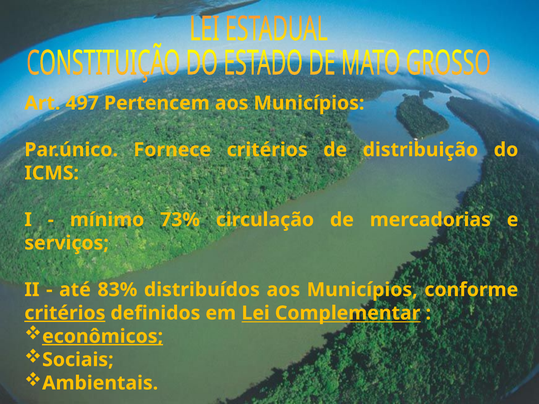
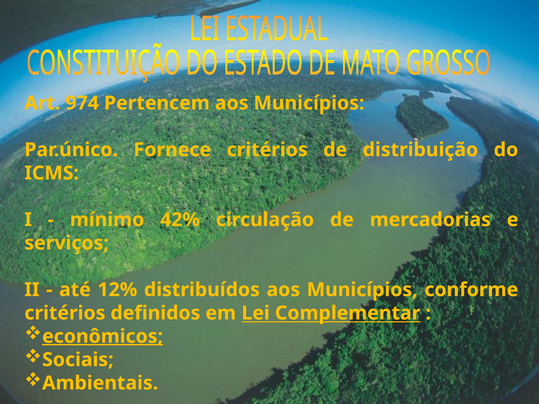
497: 497 -> 974 (82, 103)
73%: 73% -> 42% (180, 220)
83%: 83% -> 12% (117, 290)
critérios underline: present -> none (65, 313)
